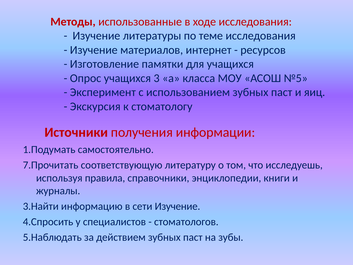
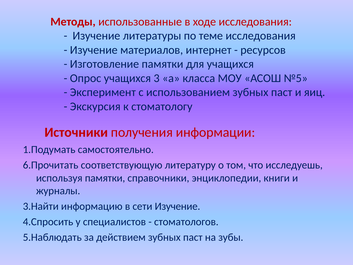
7.Прочитать: 7.Прочитать -> 6.Прочитать (51, 165)
используя правила: правила -> памятки (105, 178)
